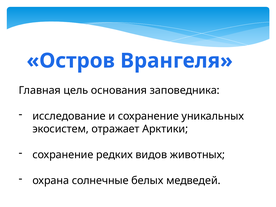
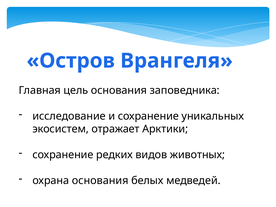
охрана солнечные: солнечные -> основания (100, 181)
